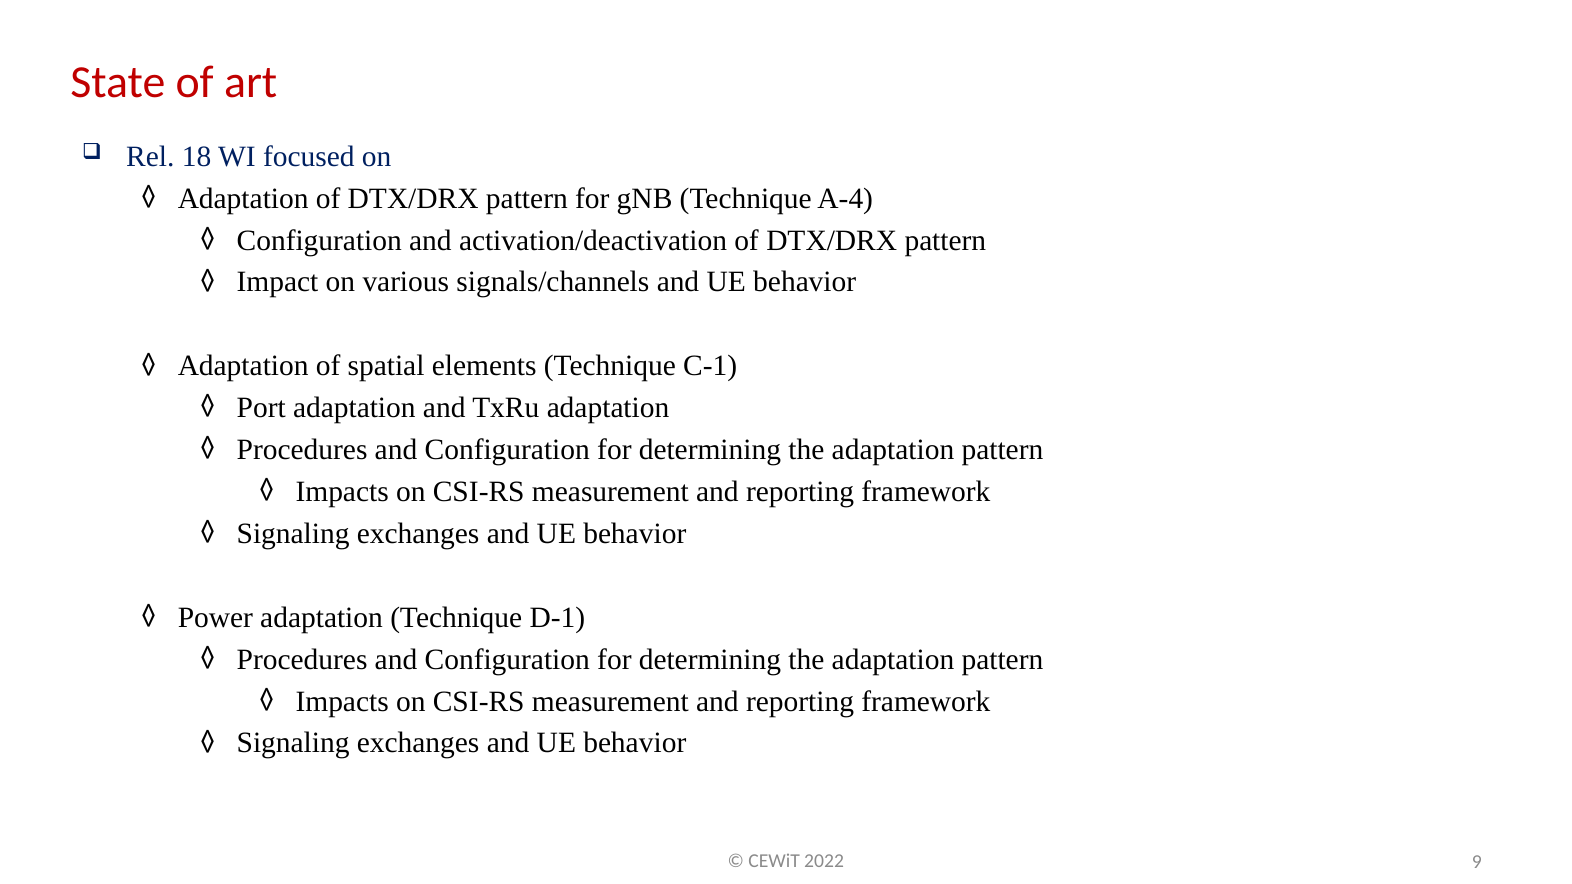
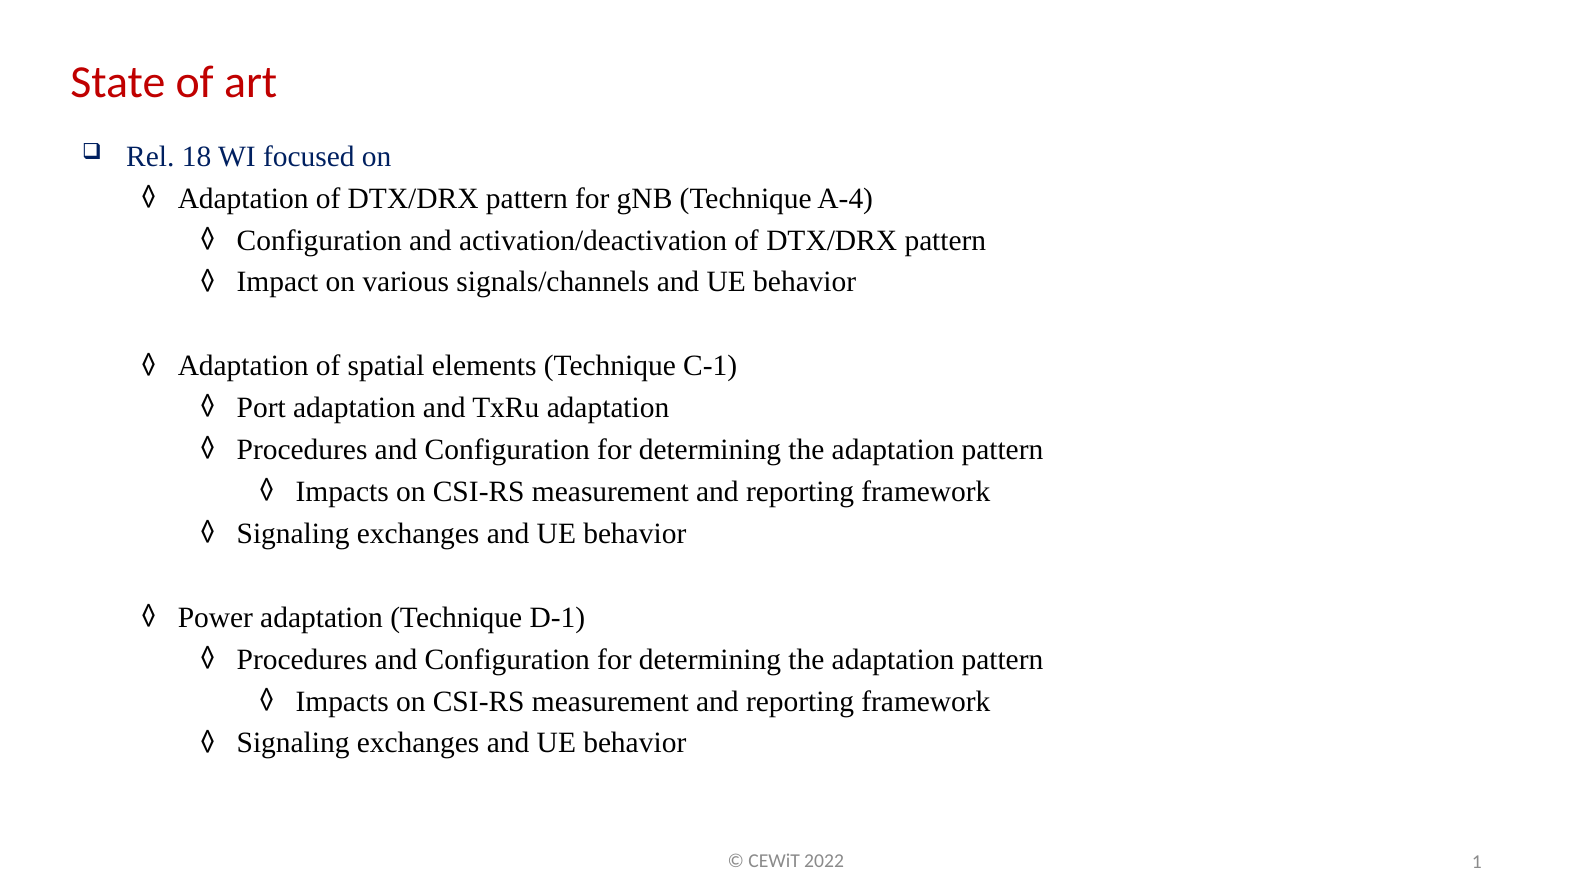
9: 9 -> 1 (1477, 862)
